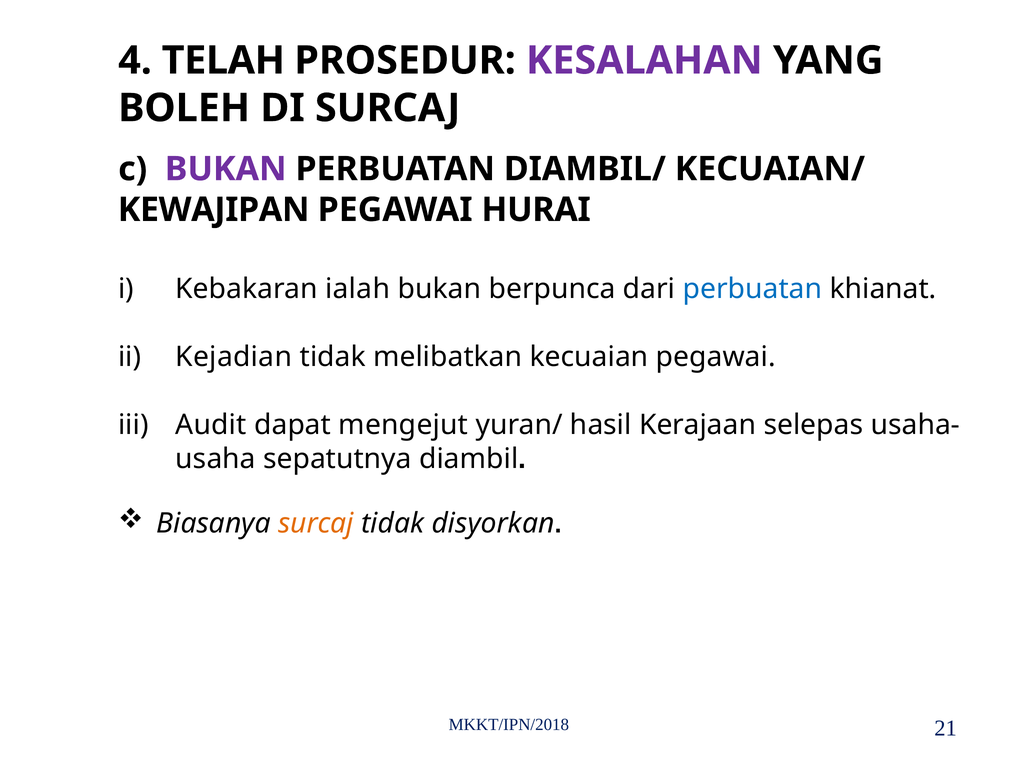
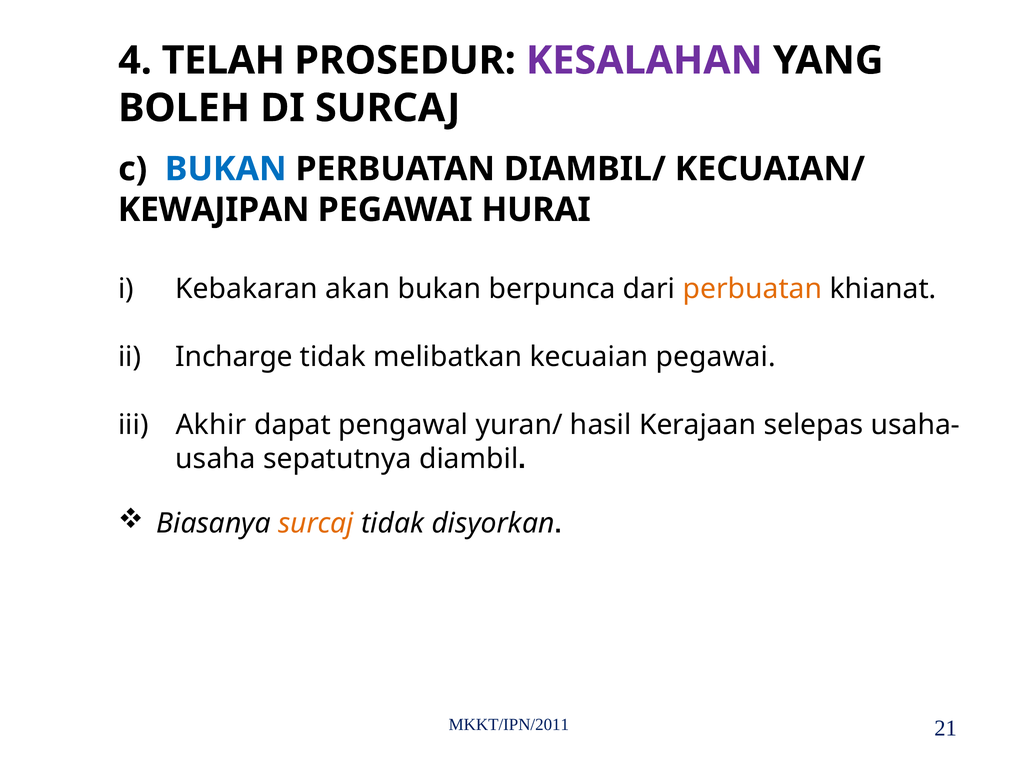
BUKAN colour: purple -> blue (226, 169)
ialah: ialah -> akan (358, 289)
perbuatan colour: blue -> orange (752, 289)
Kejadian: Kejadian -> Incharge (234, 357)
Audit: Audit -> Akhir (211, 425)
mengejut: mengejut -> pengawal (403, 425)
MKKT/IPN/2018: MKKT/IPN/2018 -> MKKT/IPN/2011 (509, 724)
